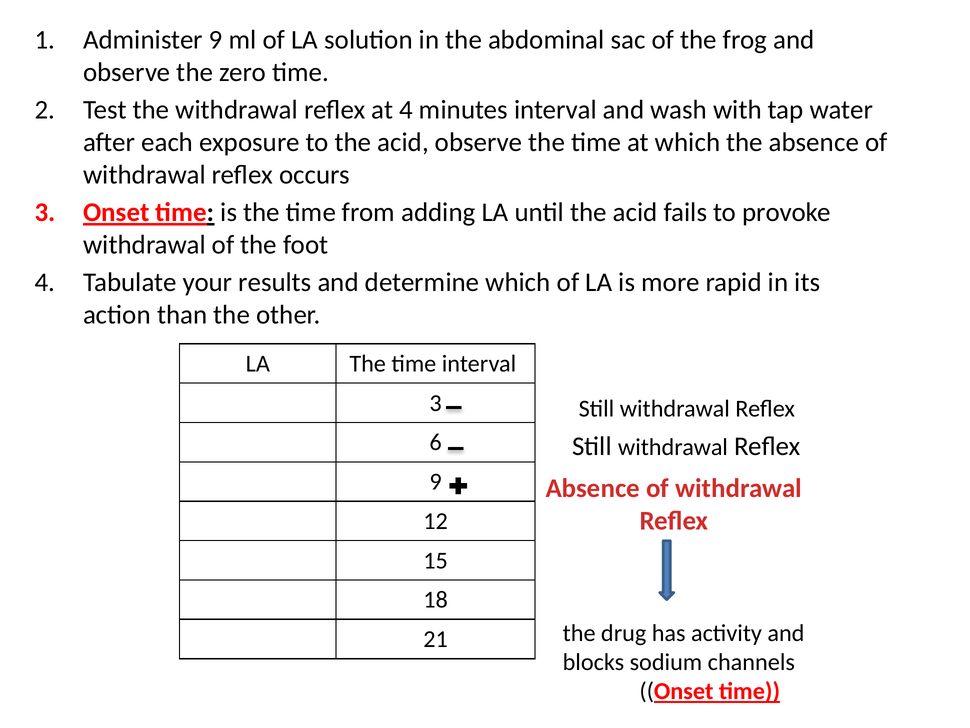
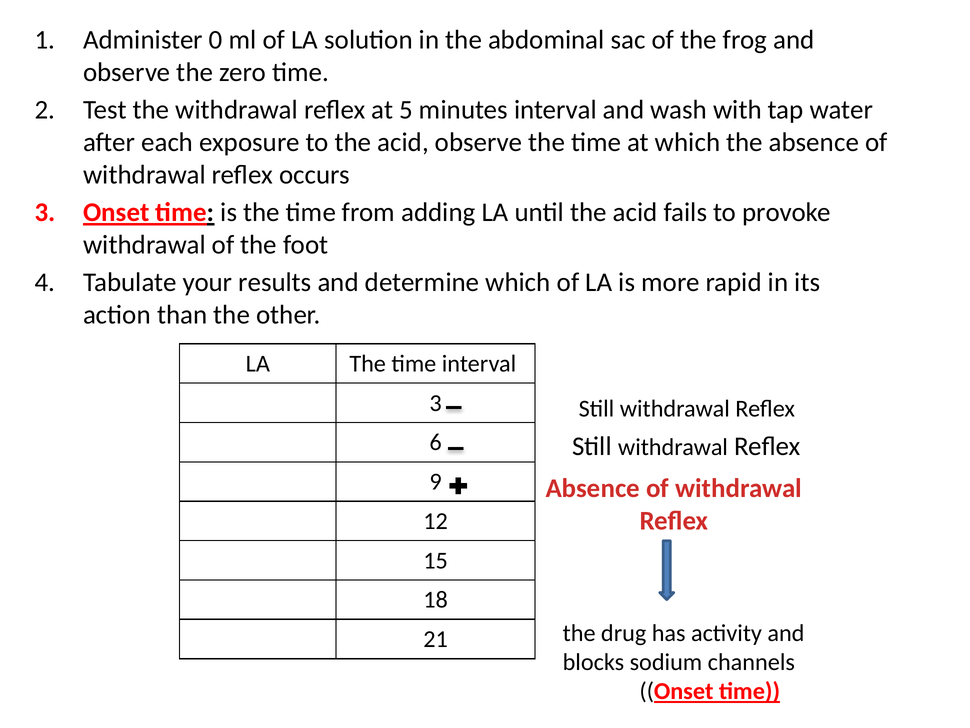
Administer 9: 9 -> 0 (216, 40)
at 4: 4 -> 5 (406, 110)
